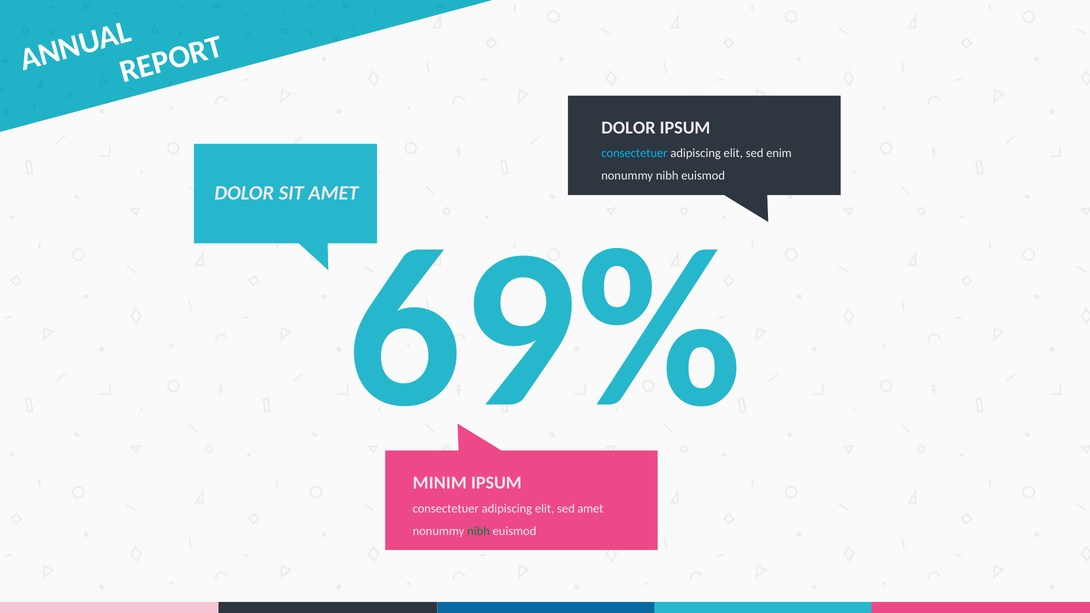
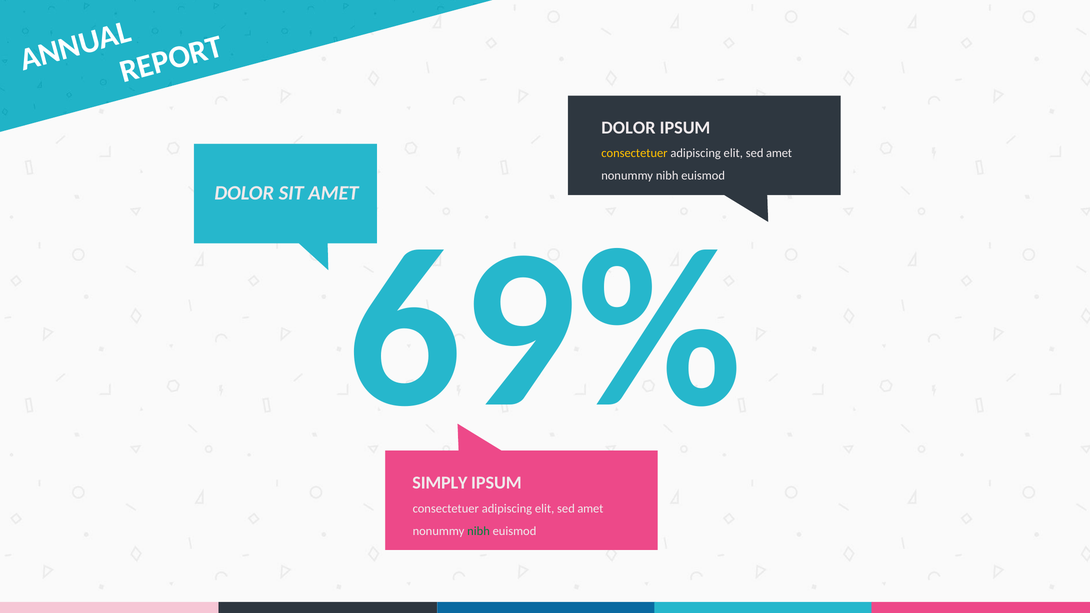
consectetuer colour: light blue -> yellow (634, 153)
enim: enim -> amet (779, 153)
MINIM: MINIM -> SIMPLY (440, 483)
